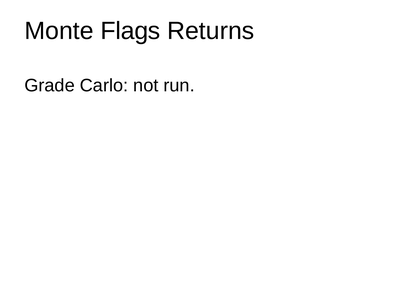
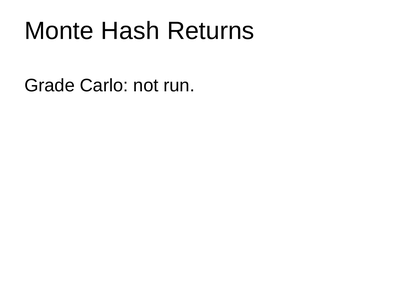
Flags: Flags -> Hash (130, 31)
